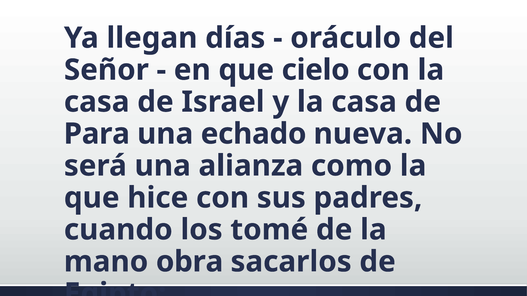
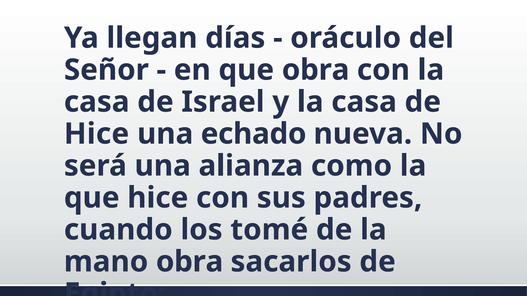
que cielo: cielo -> obra (316, 70)
Para: Para -> Hice (97, 134)
